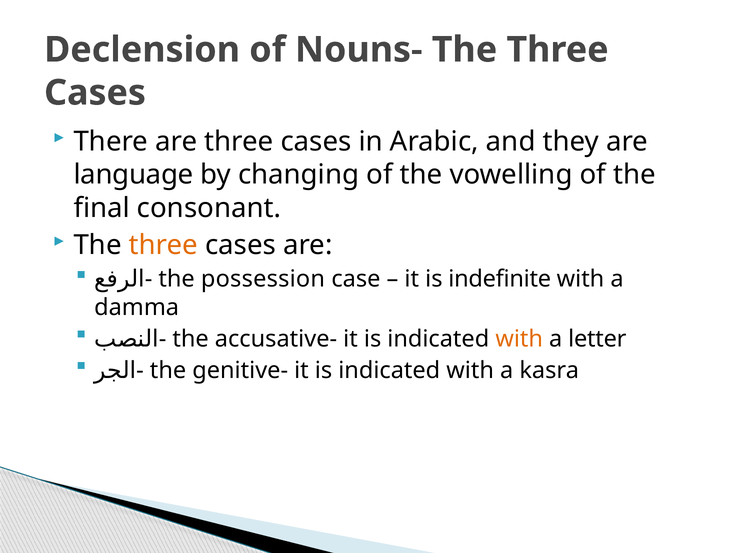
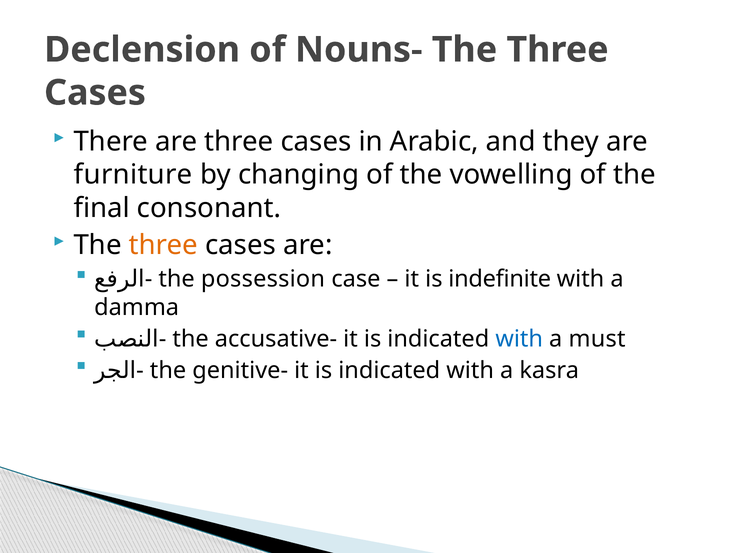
language: language -> furniture (133, 175)
with colour: orange -> blue (519, 339)
letter: letter -> must (597, 339)
